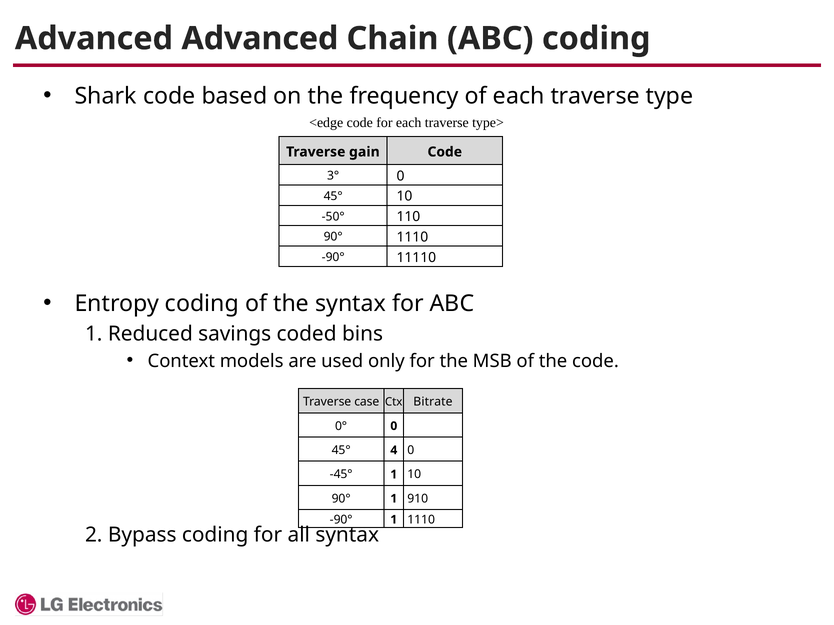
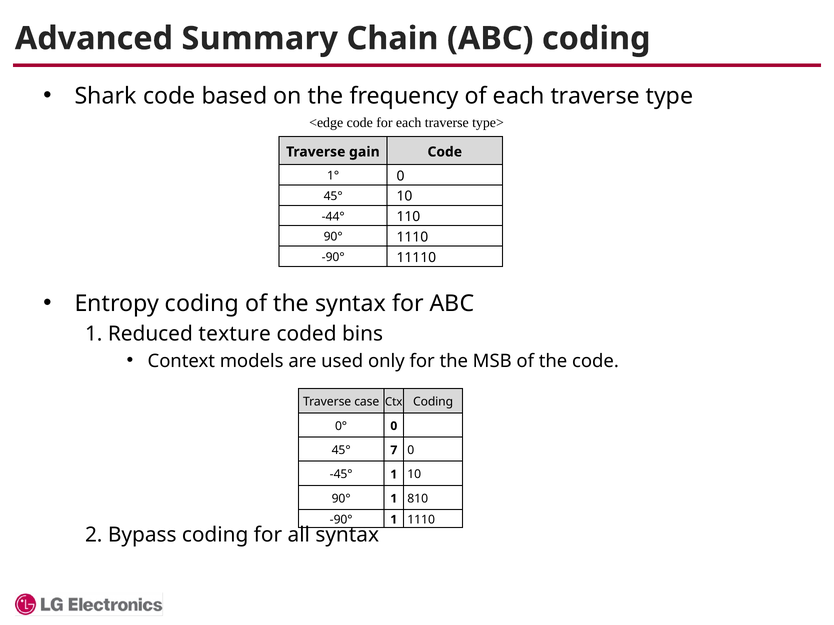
Advanced Advanced: Advanced -> Summary (260, 39)
3°: 3° -> 1° (333, 176)
-50°: -50° -> -44° (333, 217)
savings: savings -> texture (235, 334)
Ctx Bitrate: Bitrate -> Coding (433, 402)
4: 4 -> 7 (394, 451)
910: 910 -> 810 (418, 499)
